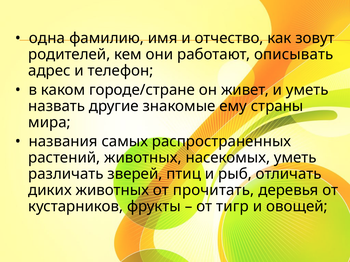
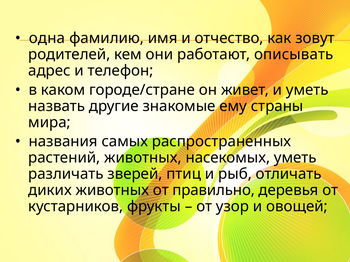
прочитать: прочитать -> правильно (214, 191)
тигр: тигр -> узор (232, 207)
